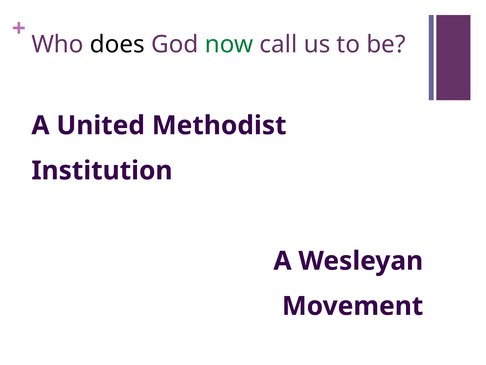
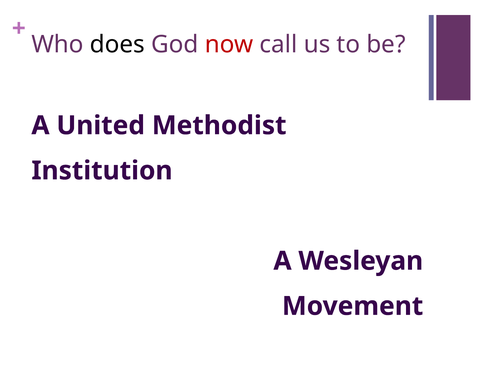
now colour: green -> red (229, 44)
